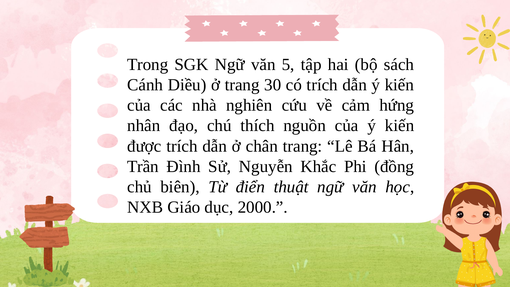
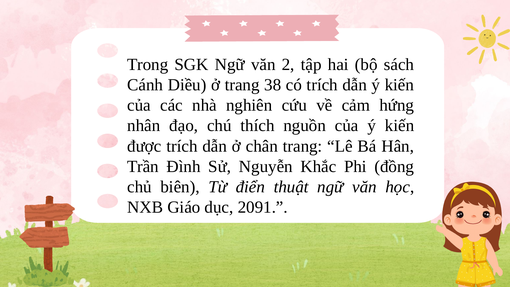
5: 5 -> 2 (288, 64)
30: 30 -> 38 (273, 85)
2000: 2000 -> 2091 (263, 207)
